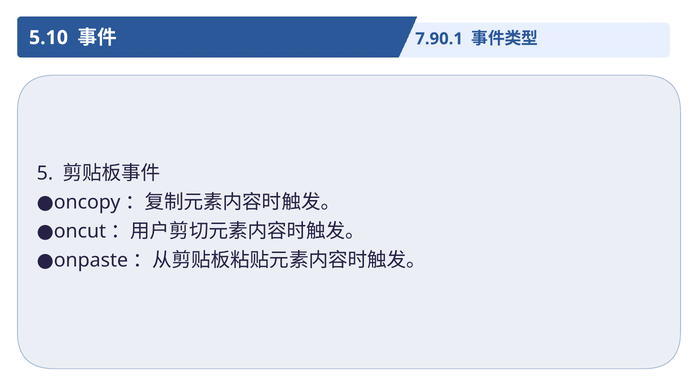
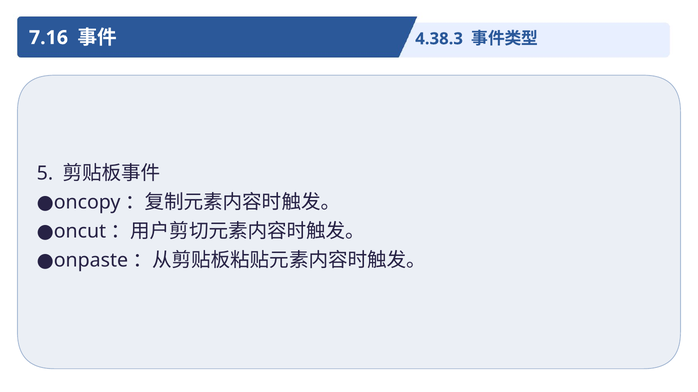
5.10: 5.10 -> 7.16 (48, 38)
7.90.1: 7.90.1 -> 4.38.3 (439, 39)
